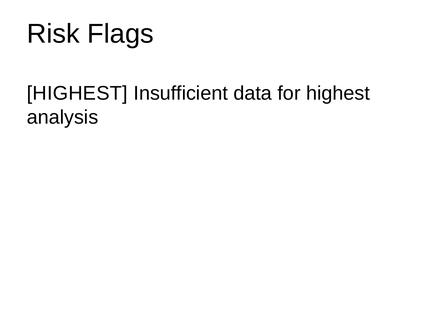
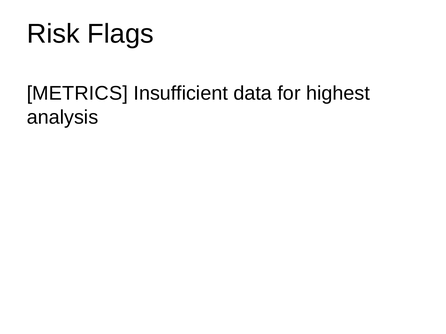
HIGHEST: HIGHEST -> METRICS (77, 94)
